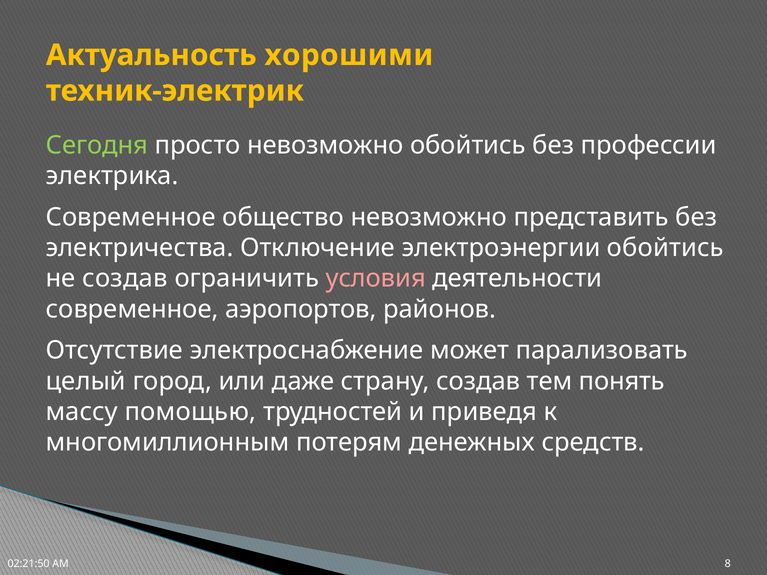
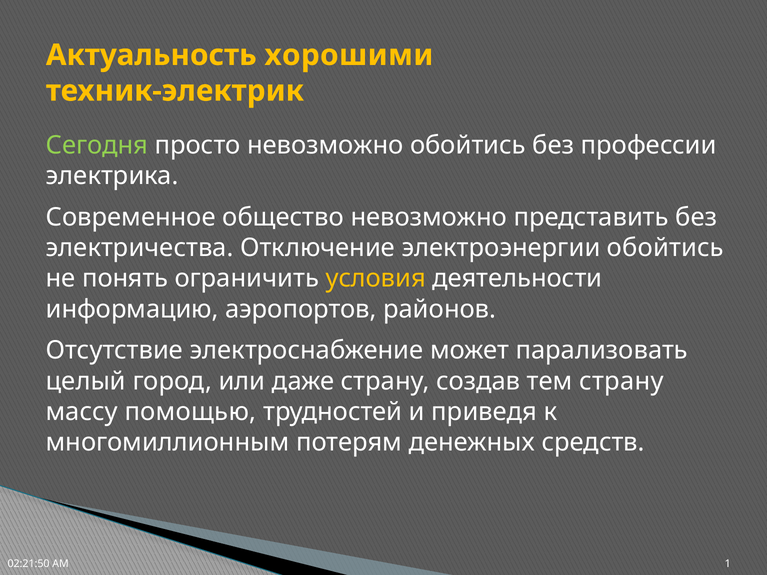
не создав: создав -> понять (125, 279)
условия colour: pink -> yellow (376, 279)
современное: современное -> информацию (132, 309)
тем понять: понять -> страну (622, 381)
8: 8 -> 1 (728, 564)
